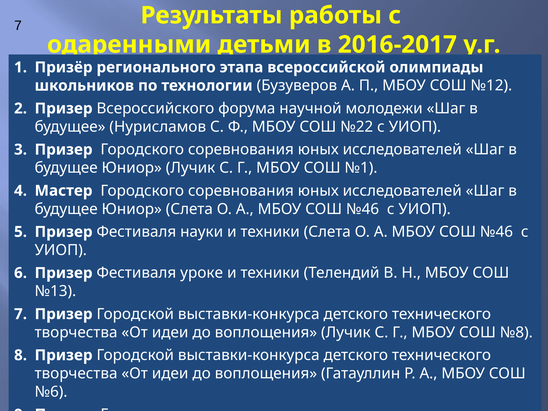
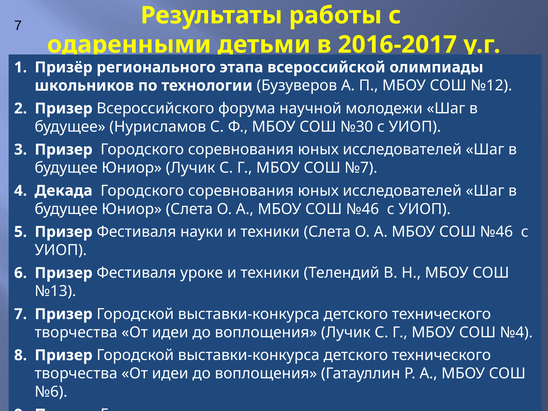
№22: №22 -> №30 (357, 127)
№1: №1 -> №7 (361, 168)
Мастер: Мастер -> Декада (64, 191)
№8: №8 -> №4 (516, 332)
